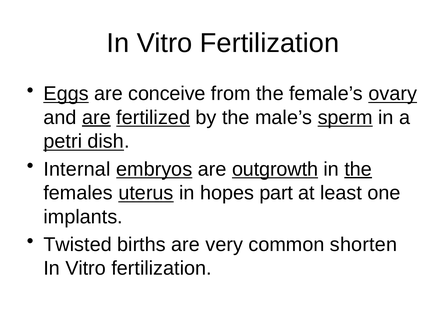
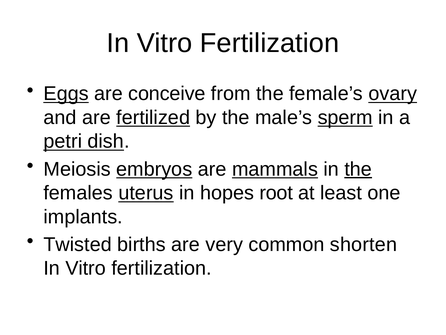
are underline: present -> none (96, 117)
Internal: Internal -> Meiosis (77, 169)
outgrowth: outgrowth -> mammals (275, 169)
part: part -> root (276, 193)
